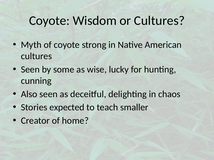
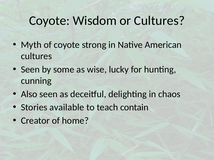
expected: expected -> available (67, 108)
smaller: smaller -> contain (134, 108)
